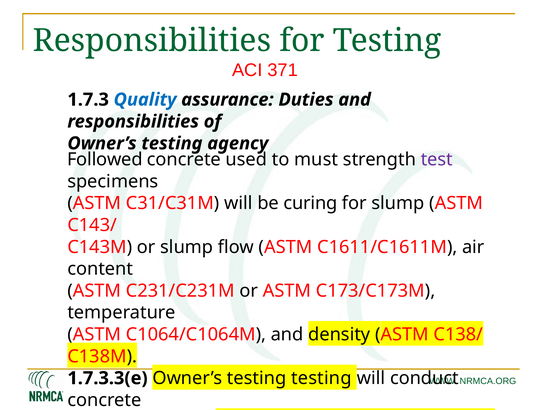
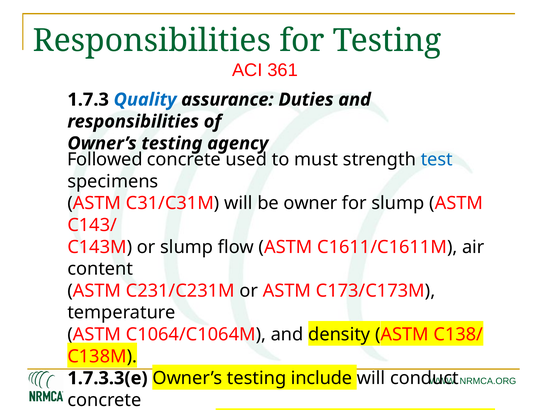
371: 371 -> 361 (283, 70)
test colour: purple -> blue (437, 160)
be curing: curing -> owner (310, 203)
testing testing: testing -> include (322, 378)
